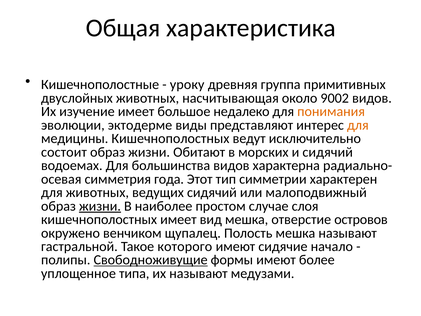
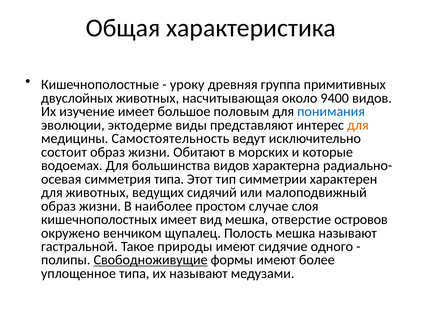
9002: 9002 -> 9400 (335, 98)
недалеко: недалеко -> половым (241, 112)
понимания colour: orange -> blue (331, 112)
медицины Кишечнополостных: Кишечнополостных -> Самостоятельность (170, 139)
и сидячий: сидячий -> которые (328, 152)
симметрия года: года -> типа (169, 179)
жизни underline: present -> none (100, 206)
которого: которого -> природы (185, 246)
начало: начало -> одного (332, 246)
